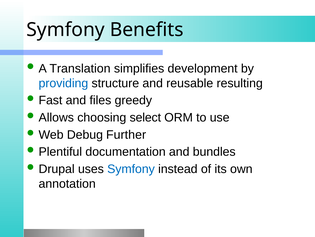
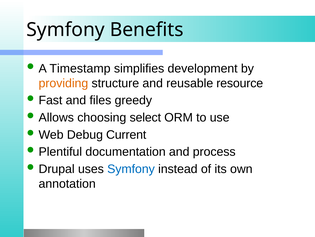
Translation: Translation -> Timestamp (80, 68)
providing colour: blue -> orange (63, 83)
resulting: resulting -> resource (240, 83)
Further: Further -> Current (126, 134)
bundles: bundles -> process (214, 151)
